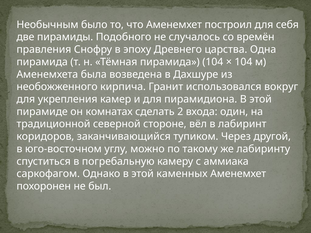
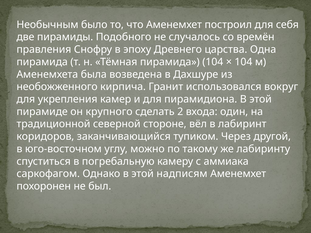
комнатах: комнатах -> крупного (109, 112)
каменных: каменных -> надписям (182, 174)
